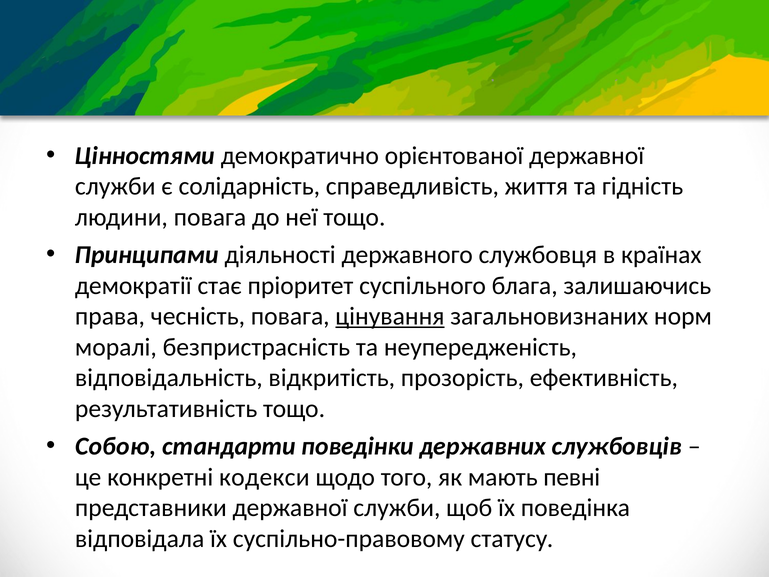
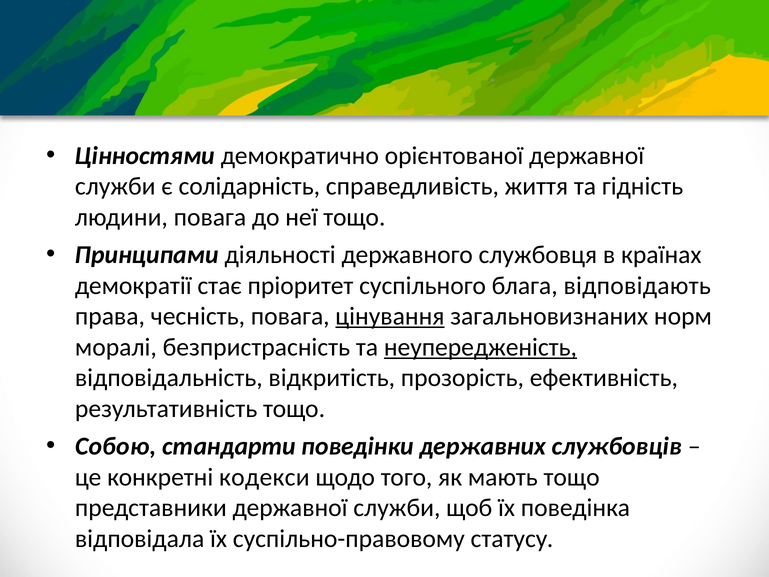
залишаючись: залишаючись -> відповідають (637, 285)
неупередженість underline: none -> present (480, 347)
мають певні: певні -> тощо (572, 477)
